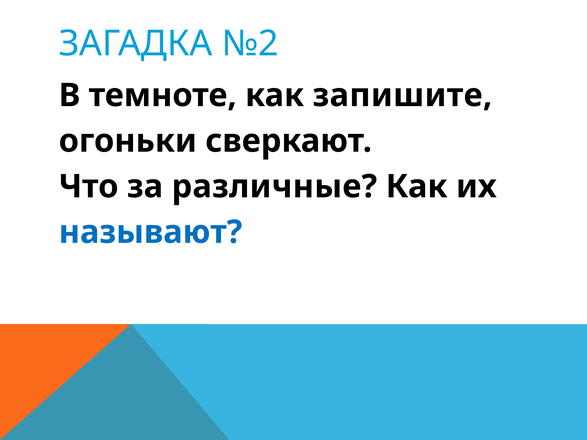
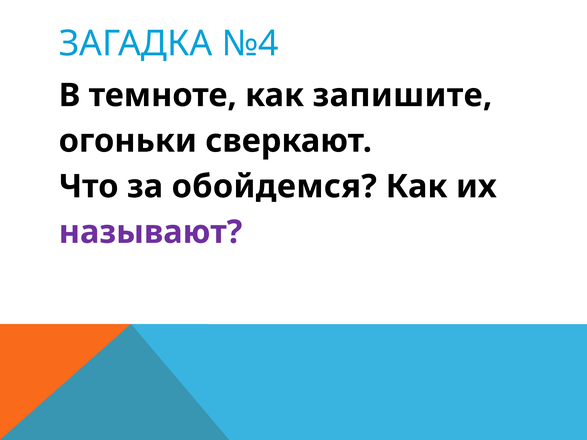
№2: №2 -> №4 (250, 44)
различные: различные -> обойдемся (274, 187)
называют colour: blue -> purple (150, 232)
